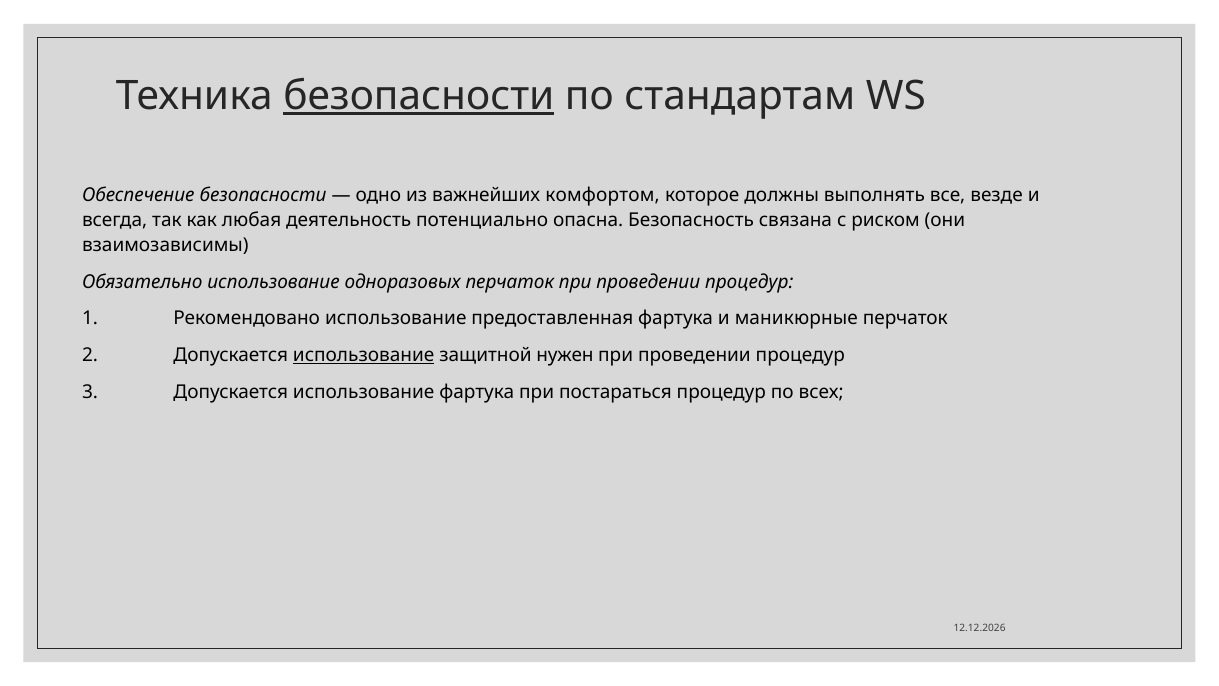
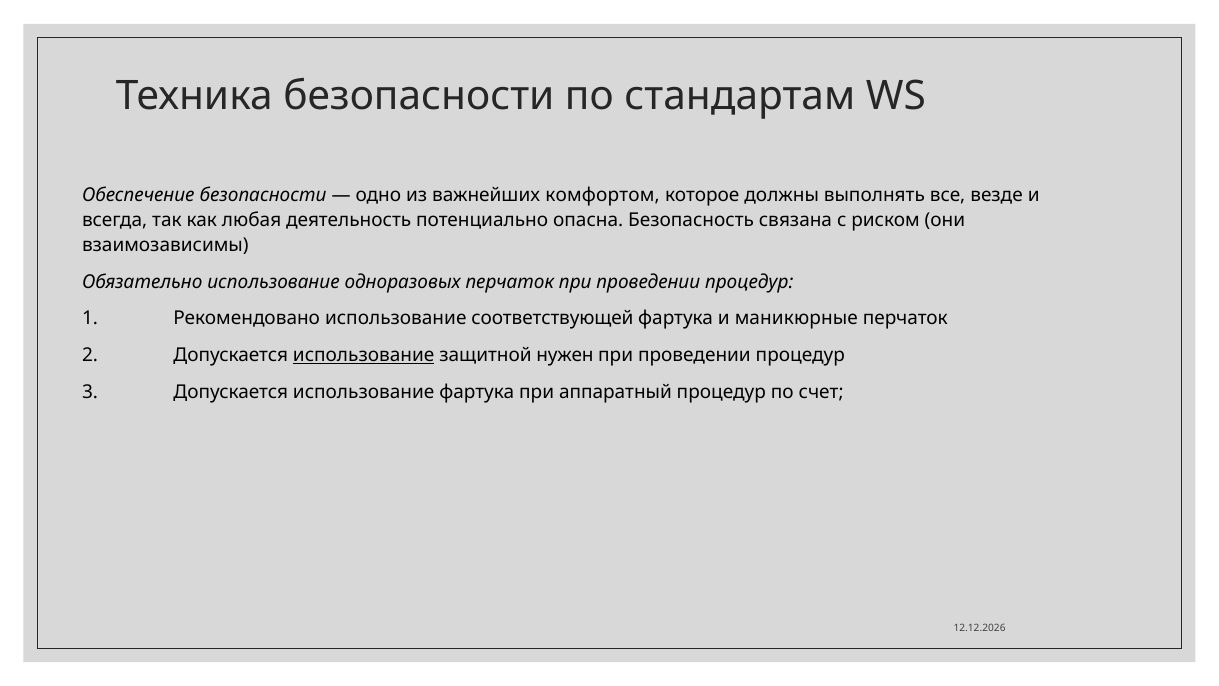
безопасности underline: present -> none (419, 96)
предоставленная: предоставленная -> соответствующей (552, 318)
постараться: постараться -> аппаратный (615, 392)
всех: всех -> счет (821, 392)
